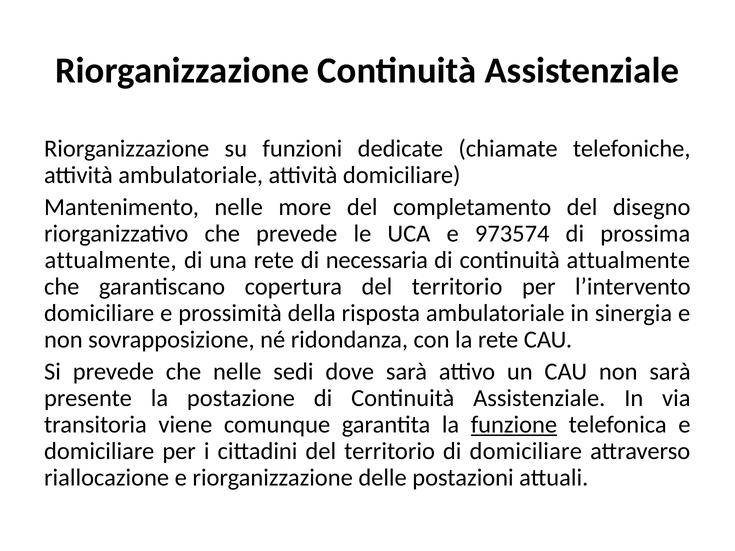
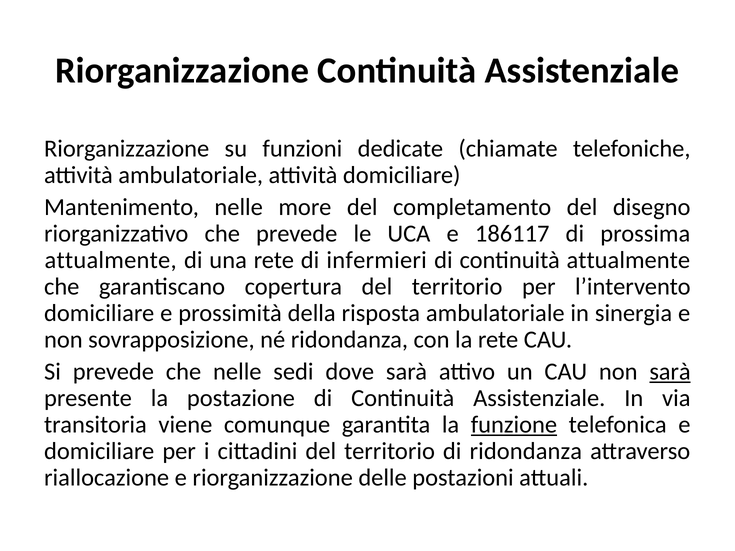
973574: 973574 -> 186117 (512, 234)
necessaria: necessaria -> infermieri (377, 260)
sarà underline: none -> present (670, 372)
di domiciliare: domiciliare -> ridondanza (526, 451)
